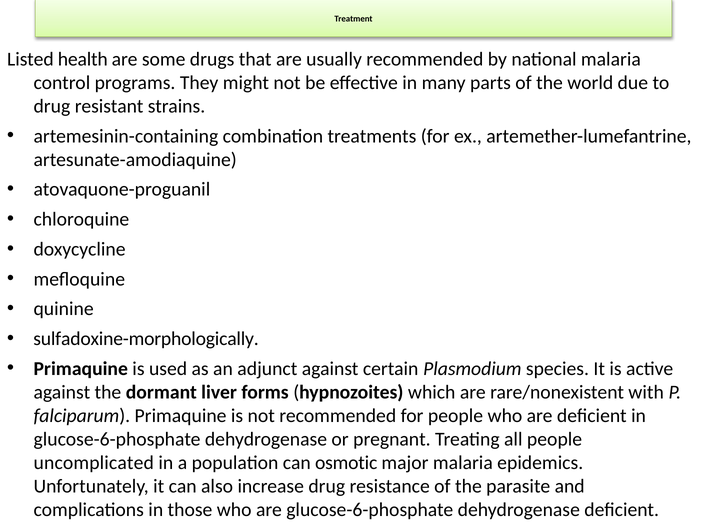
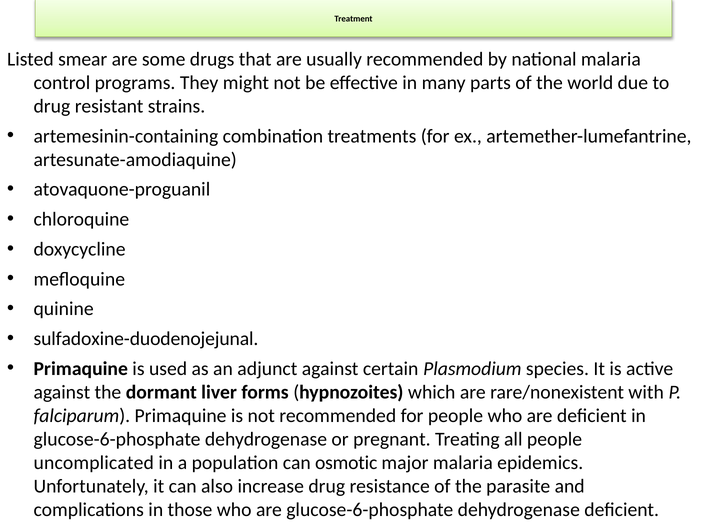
health: health -> smear (83, 59)
sulfadoxine-morphologically: sulfadoxine-morphologically -> sulfadoxine-duodenojejunal (146, 339)
